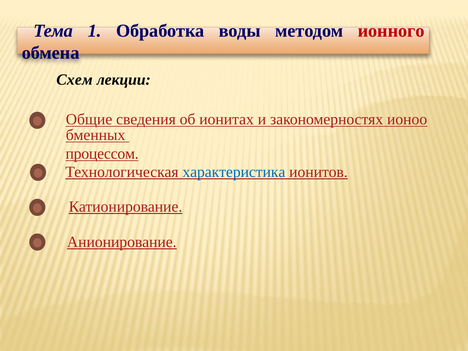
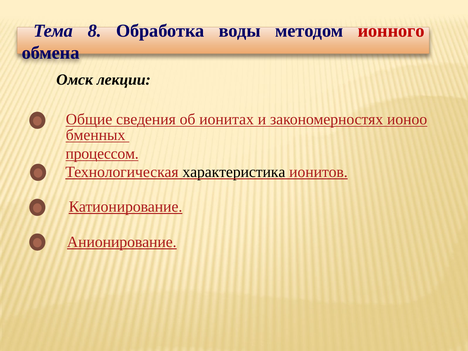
1: 1 -> 8 (95, 31)
Схем: Схем -> Омск (75, 80)
характеристика colour: blue -> black (234, 172)
